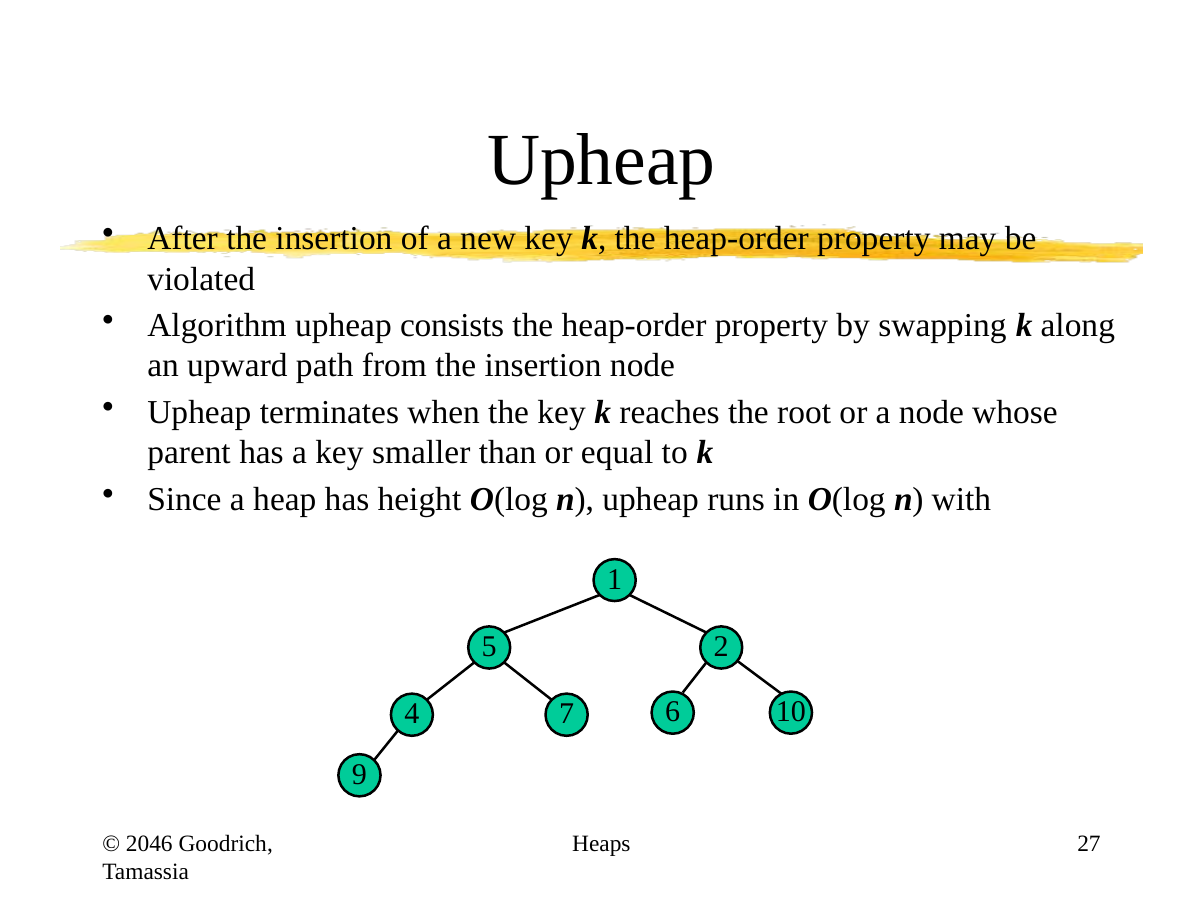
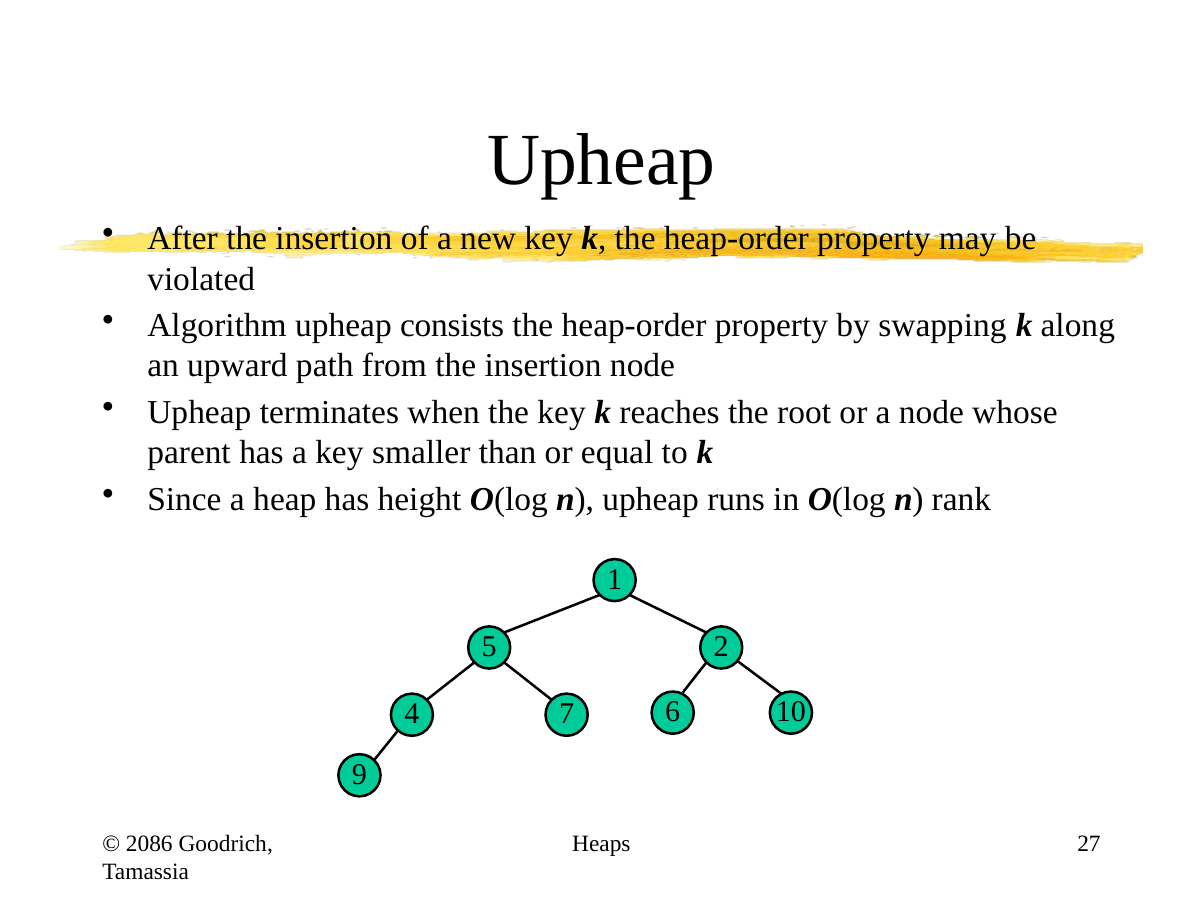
with: with -> rank (961, 500)
2046: 2046 -> 2086 (149, 844)
